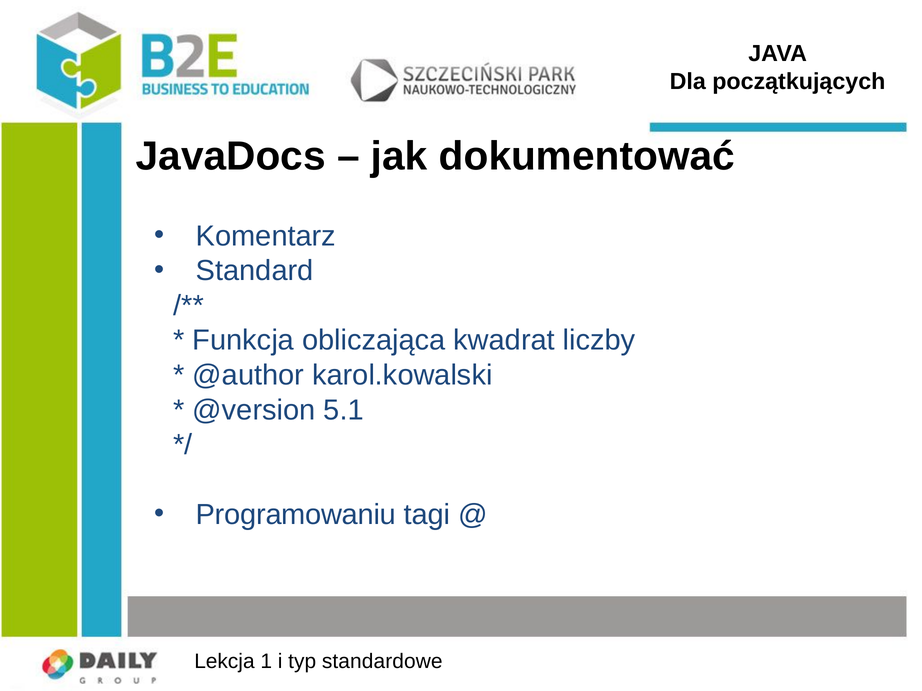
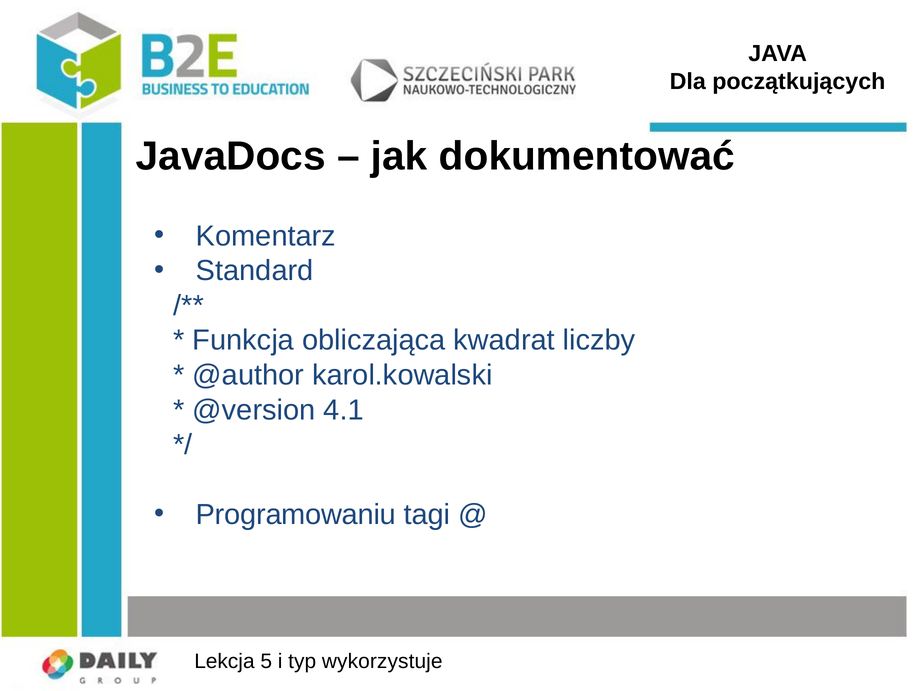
5.1: 5.1 -> 4.1 (344, 410)
1: 1 -> 5 (266, 662)
standardowe: standardowe -> wykorzystuje (382, 662)
